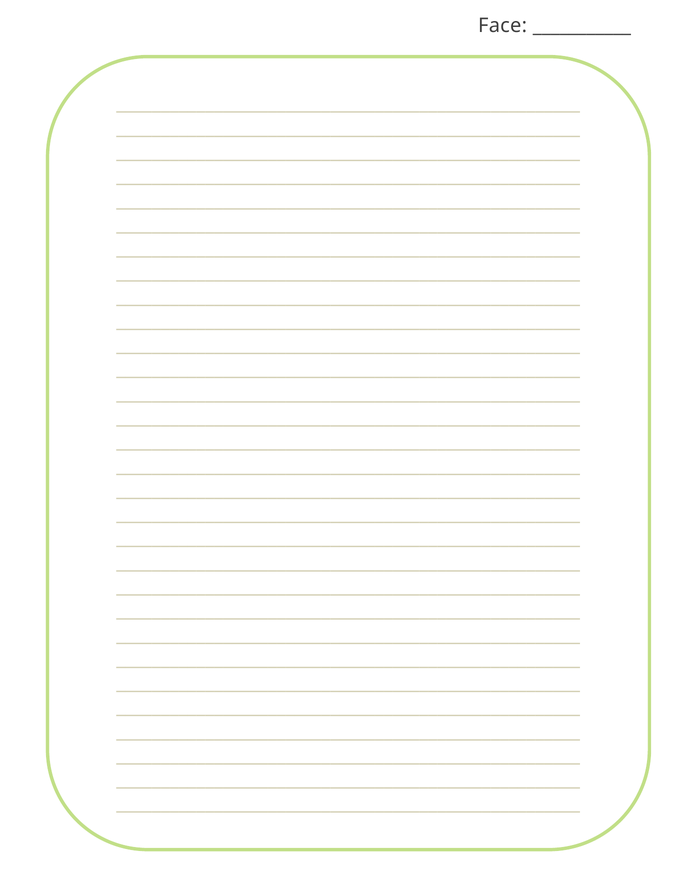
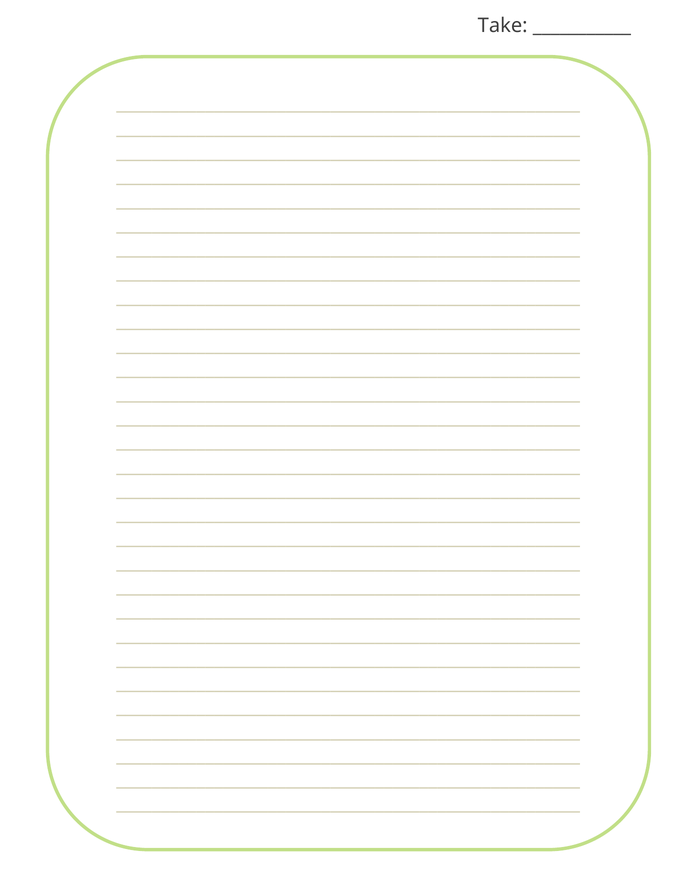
Face: Face -> Take (503, 25)
